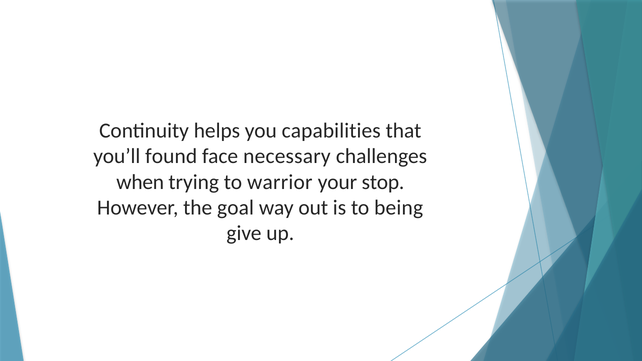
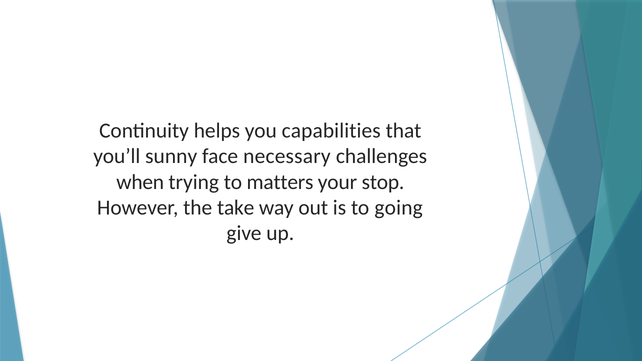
found: found -> sunny (171, 156)
warrior: warrior -> matters (280, 182)
goal: goal -> take (236, 208)
being: being -> going (399, 208)
